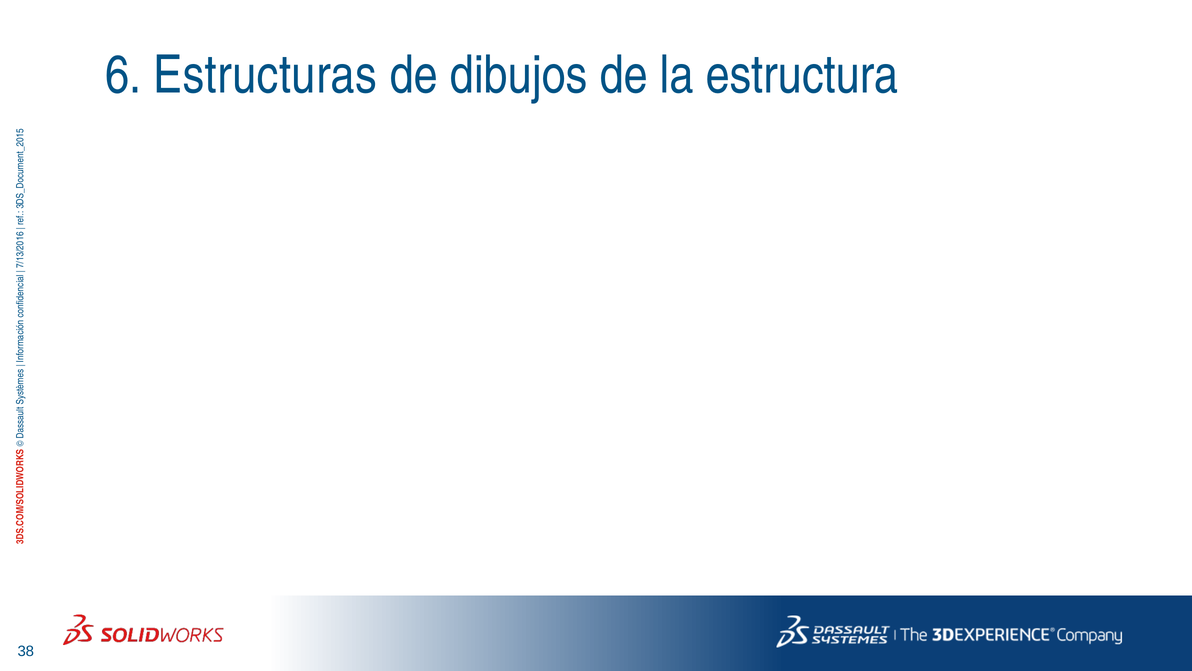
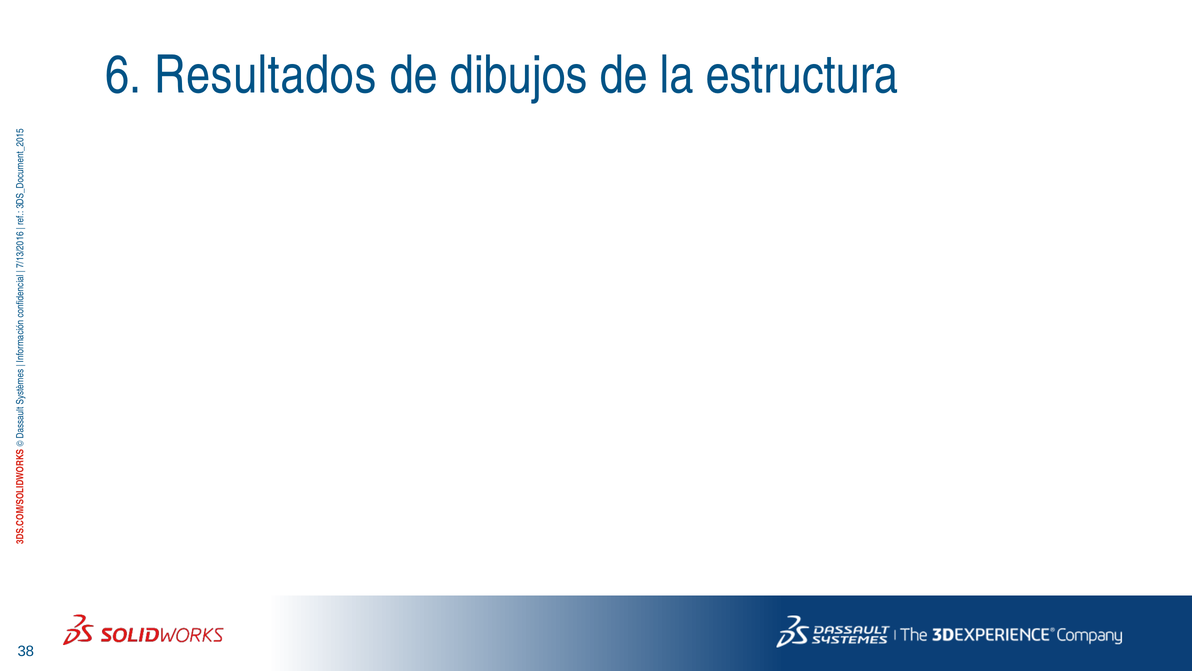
Estructuras: Estructuras -> Resultados (265, 75)
